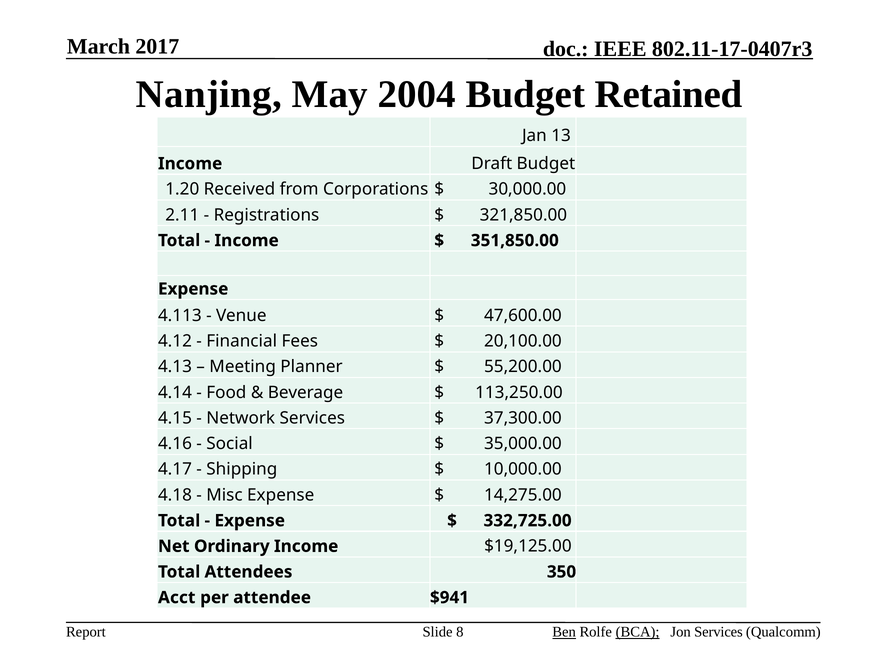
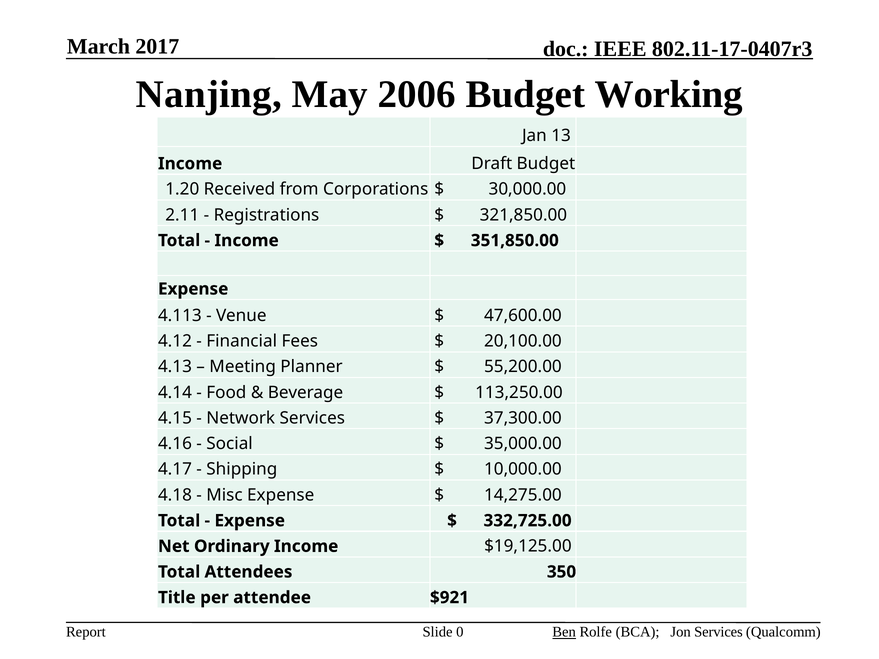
2004: 2004 -> 2006 (417, 94)
Retained: Retained -> Working (669, 94)
Acct: Acct -> Title (177, 598)
$941: $941 -> $921 (449, 598)
8: 8 -> 0 (460, 632)
BCA underline: present -> none (638, 632)
